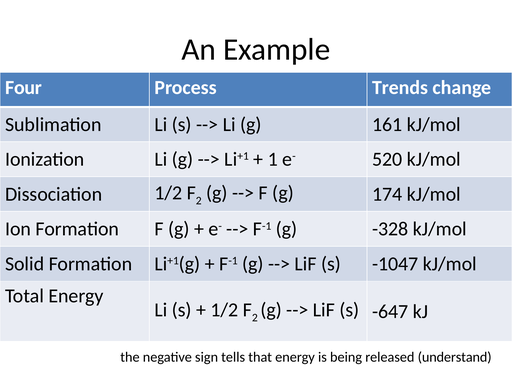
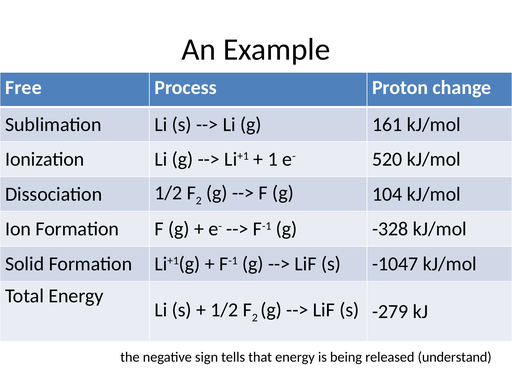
Four: Four -> Free (23, 87)
Trends: Trends -> Proton (400, 87)
174: 174 -> 104 (387, 194)
-647: -647 -> -279 (390, 311)
